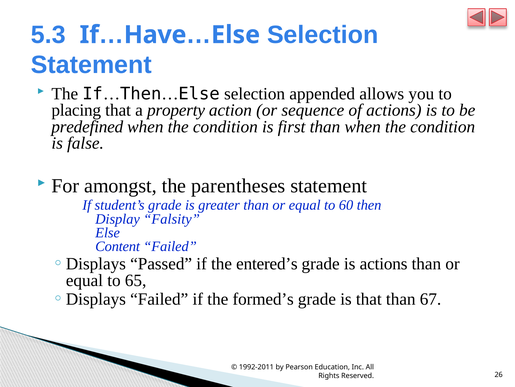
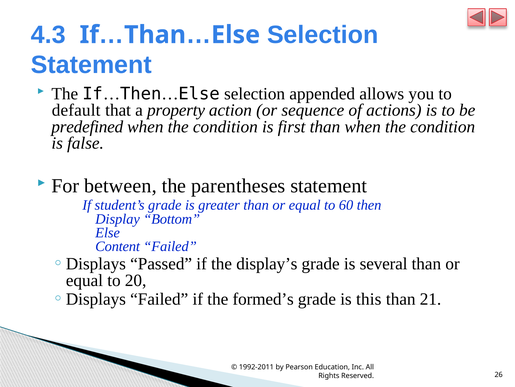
5.3: 5.3 -> 4.3 (48, 35)
Have: Have -> Than (155, 35)
placing: placing -> default (76, 110)
amongst: amongst -> between (120, 186)
Falsity: Falsity -> Bottom (172, 219)
entered’s: entered’s -> display’s (267, 263)
is actions: actions -> several (384, 263)
65: 65 -> 20 (136, 280)
is that: that -> this (369, 299)
67: 67 -> 21 (431, 299)
